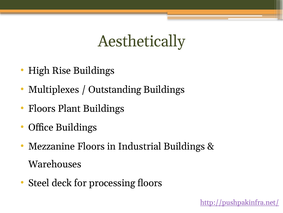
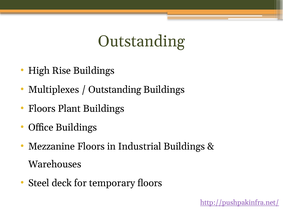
Aesthetically: Aesthetically -> Outstanding (141, 41)
processing: processing -> temporary (112, 182)
